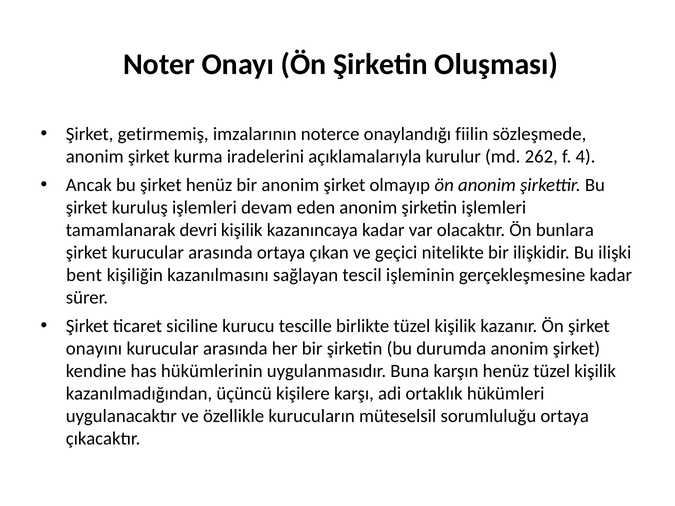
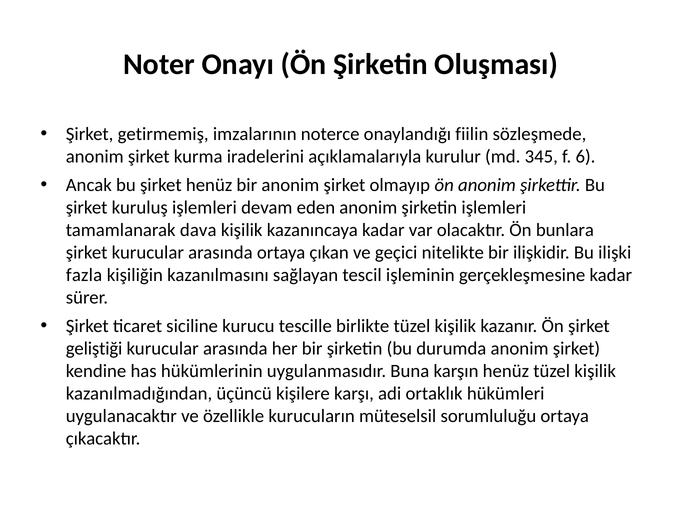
262: 262 -> 345 (541, 157)
4: 4 -> 6 (586, 157)
devri: devri -> dava (198, 230)
bent: bent -> fazla (84, 275)
onayını: onayını -> geliştiği (94, 349)
